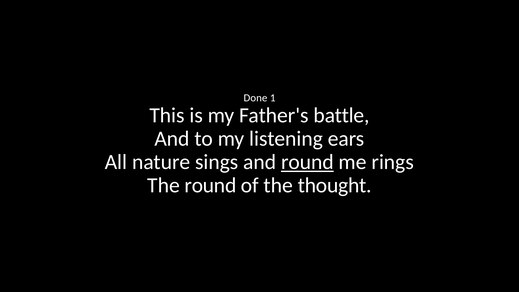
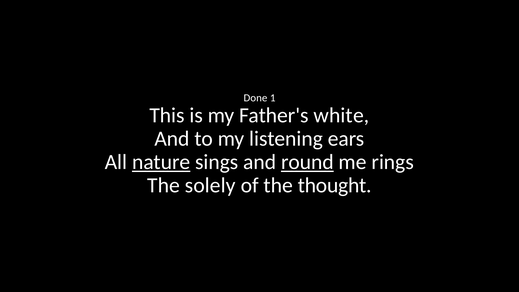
battle: battle -> white (341, 115)
nature underline: none -> present (161, 162)
The round: round -> solely (210, 185)
